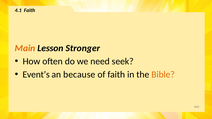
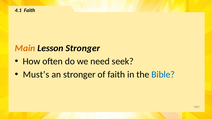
Event’s: Event’s -> Must’s (36, 75)
an because: because -> stronger (79, 75)
Bible colour: orange -> blue (163, 75)
